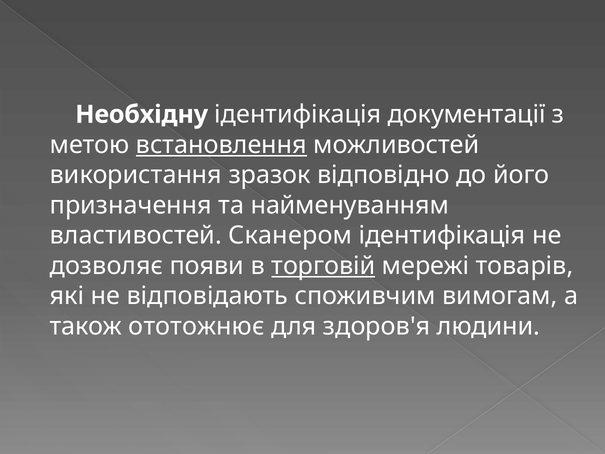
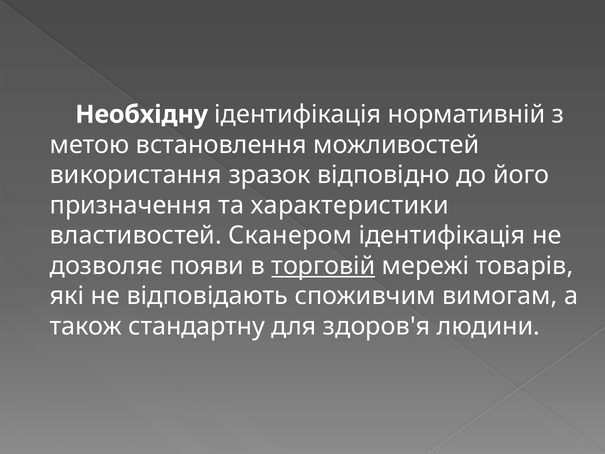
документації: документації -> нормативній (467, 114)
встановлення underline: present -> none (221, 145)
найменуванням: найменуванням -> характеристики (350, 205)
ототожнює: ототожнює -> стандартну (197, 326)
